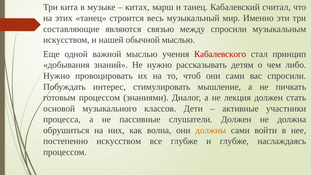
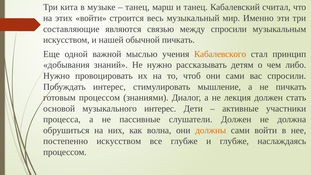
китах: китах -> танец (137, 7)
этих танец: танец -> войти (91, 18)
обычной мыслью: мыслью -> пичкать (178, 40)
Кабалевского colour: red -> orange (220, 54)
музыкального классов: классов -> интерес (160, 109)
